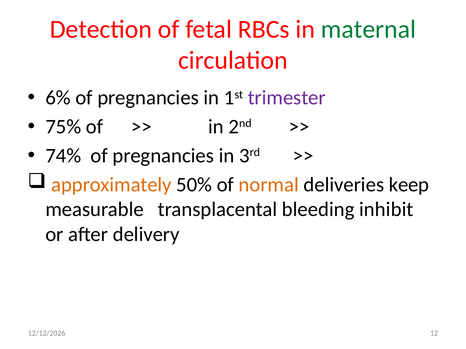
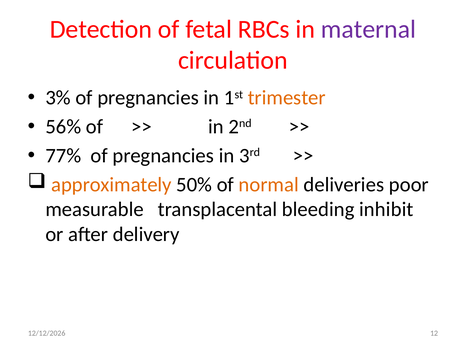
maternal colour: green -> purple (368, 29)
6%: 6% -> 3% (58, 98)
trimester colour: purple -> orange (287, 98)
75%: 75% -> 56% (63, 127)
74%: 74% -> 77% (63, 156)
keep: keep -> poor (409, 185)
